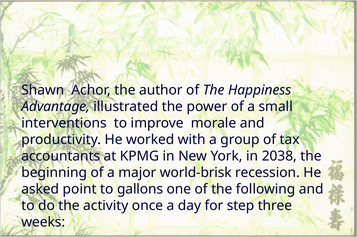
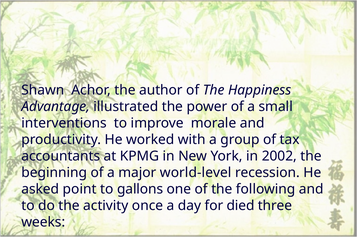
2038: 2038 -> 2002 (279, 156)
world-brisk: world-brisk -> world-level (196, 172)
step: step -> died (241, 205)
